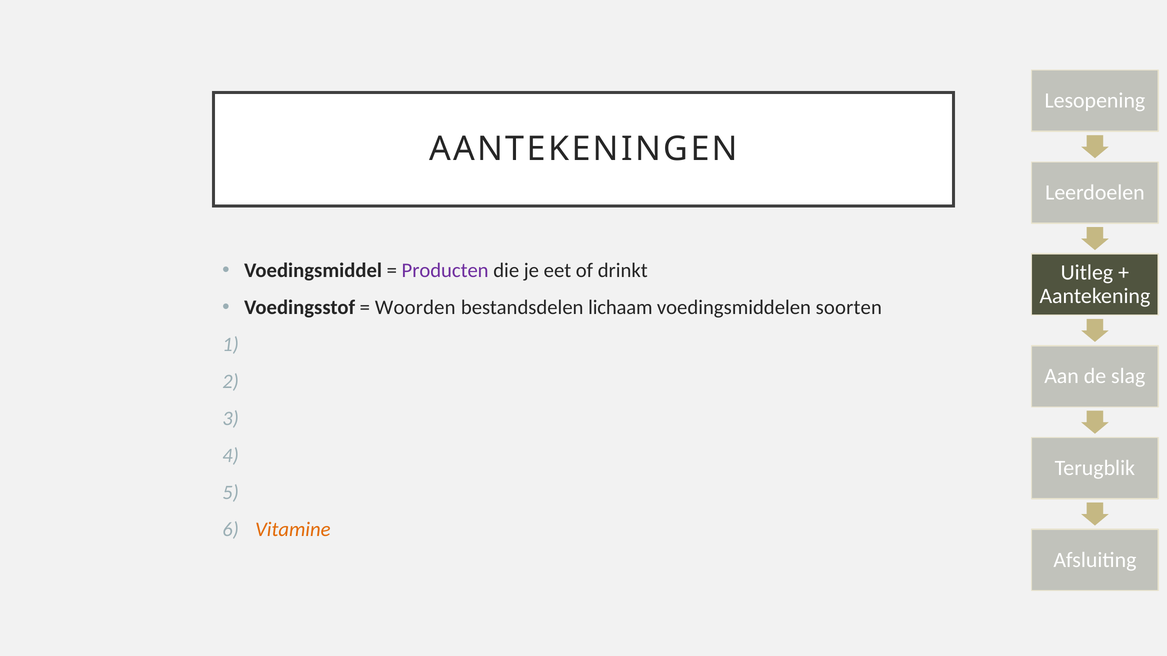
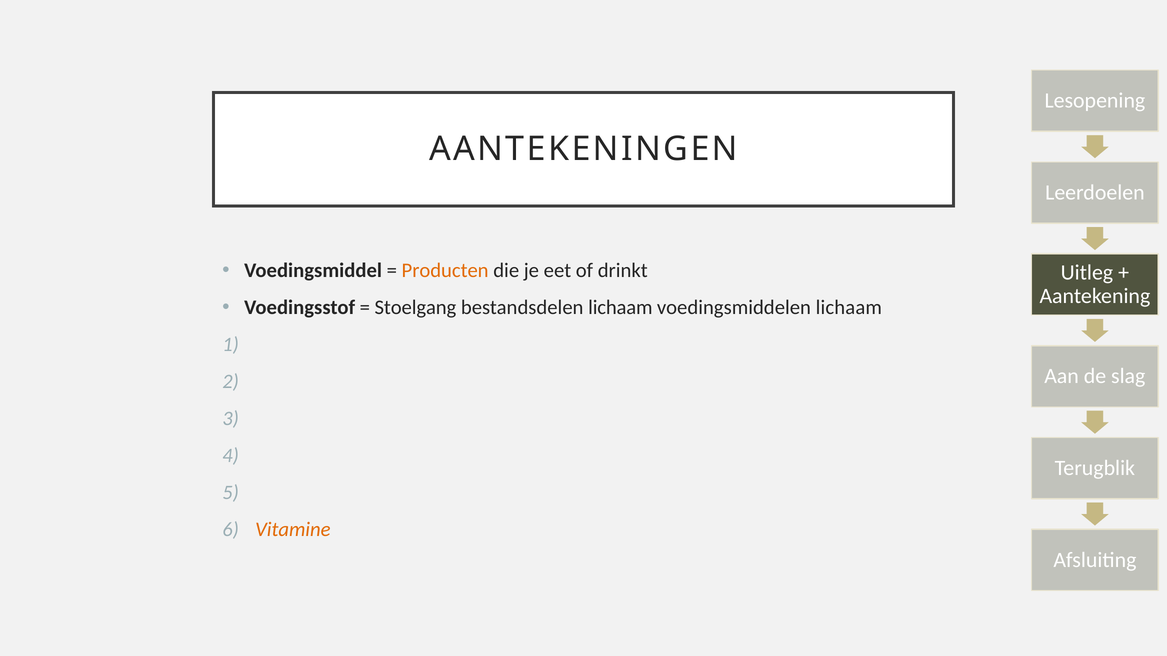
Producten colour: purple -> orange (445, 271)
Woorden: Woorden -> Stoelgang (415, 308)
voedingsmiddelen soorten: soorten -> lichaam (849, 308)
